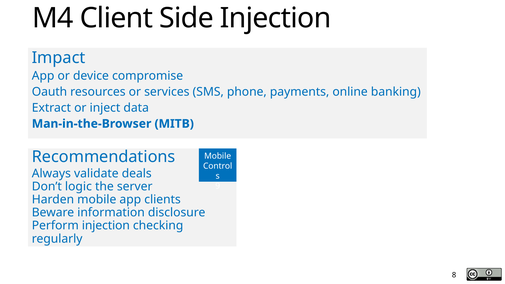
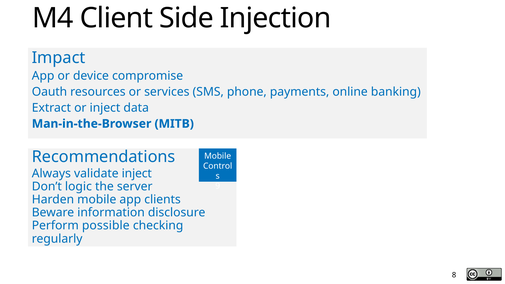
validate deals: deals -> inject (137, 173)
Perform injection: injection -> possible (106, 226)
